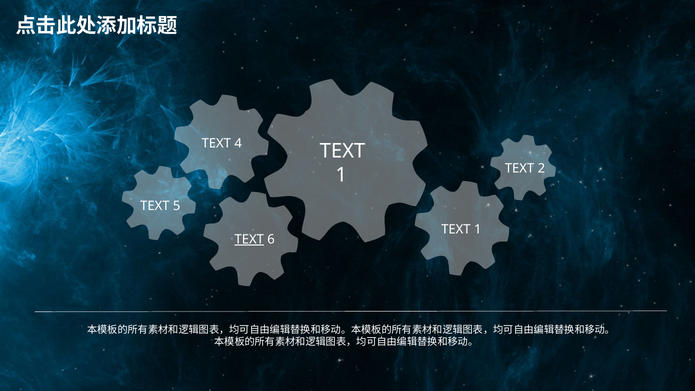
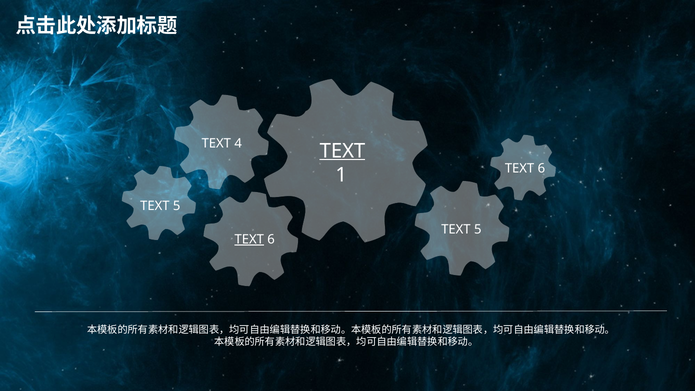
TEXT underline: none -> present (342, 151)
2: 2 -> 6 (541, 168)
1: 1 -> 5 (478, 229)
